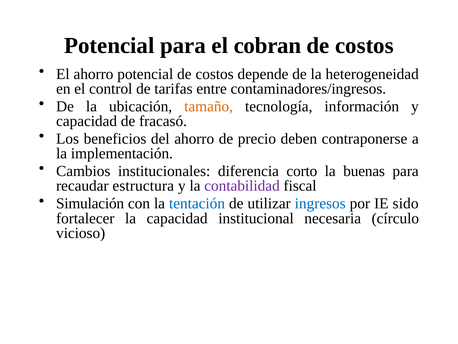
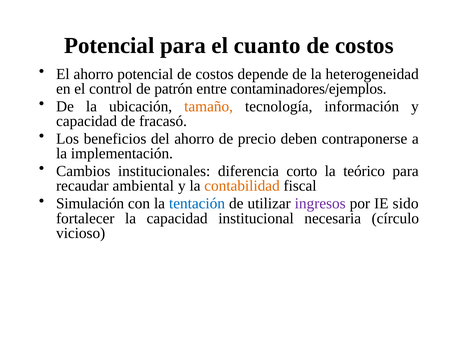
cobran: cobran -> cuanto (267, 45)
tarifas: tarifas -> patrón (174, 89)
contaminadores/ingresos: contaminadores/ingresos -> contaminadores/ejemplos (308, 89)
buenas: buenas -> teórico (364, 171)
estructura: estructura -> ambiental (143, 186)
contabilidad colour: purple -> orange (242, 186)
ingresos colour: blue -> purple (320, 203)
